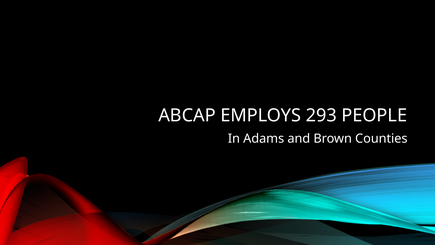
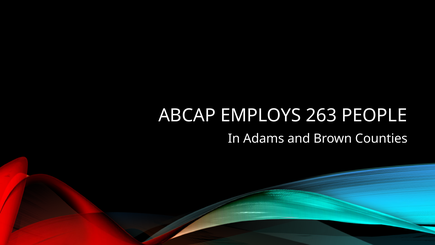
293: 293 -> 263 (321, 115)
